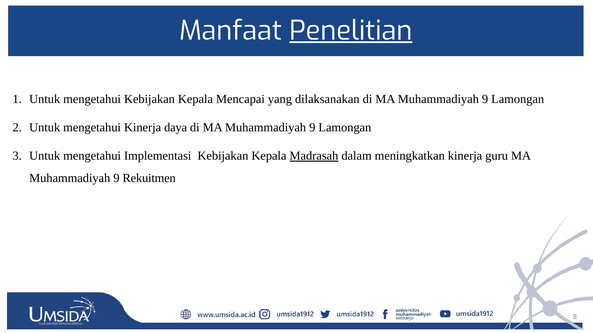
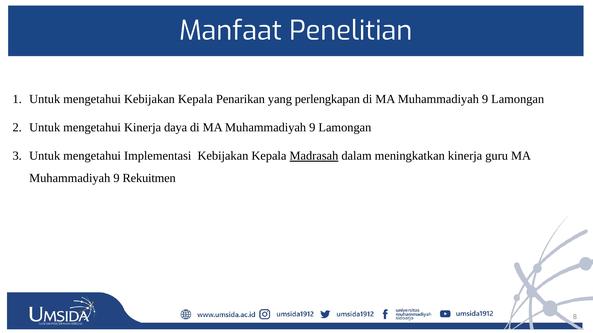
Penelitian underline: present -> none (351, 31)
Mencapai: Mencapai -> Penarikan (240, 99)
dilaksanakan: dilaksanakan -> perlengkapan (327, 99)
